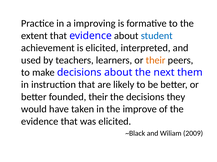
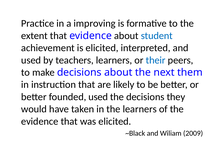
their colour: orange -> blue (156, 60)
founded their: their -> used (98, 97)
the improve: improve -> learners (140, 110)
